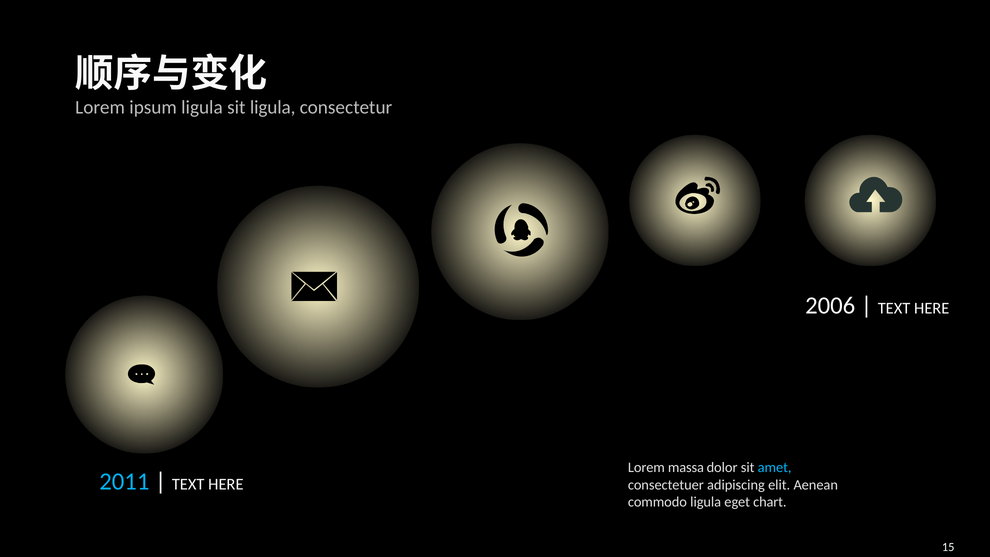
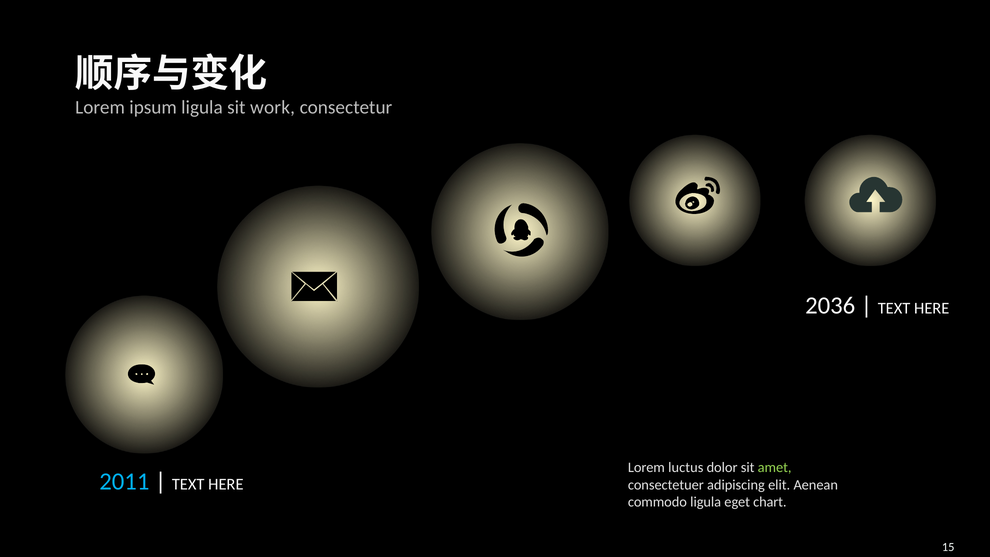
sit ligula: ligula -> work (273, 107)
2006: 2006 -> 2036 (830, 306)
massa: massa -> luctus (686, 468)
amet colour: light blue -> light green (775, 468)
